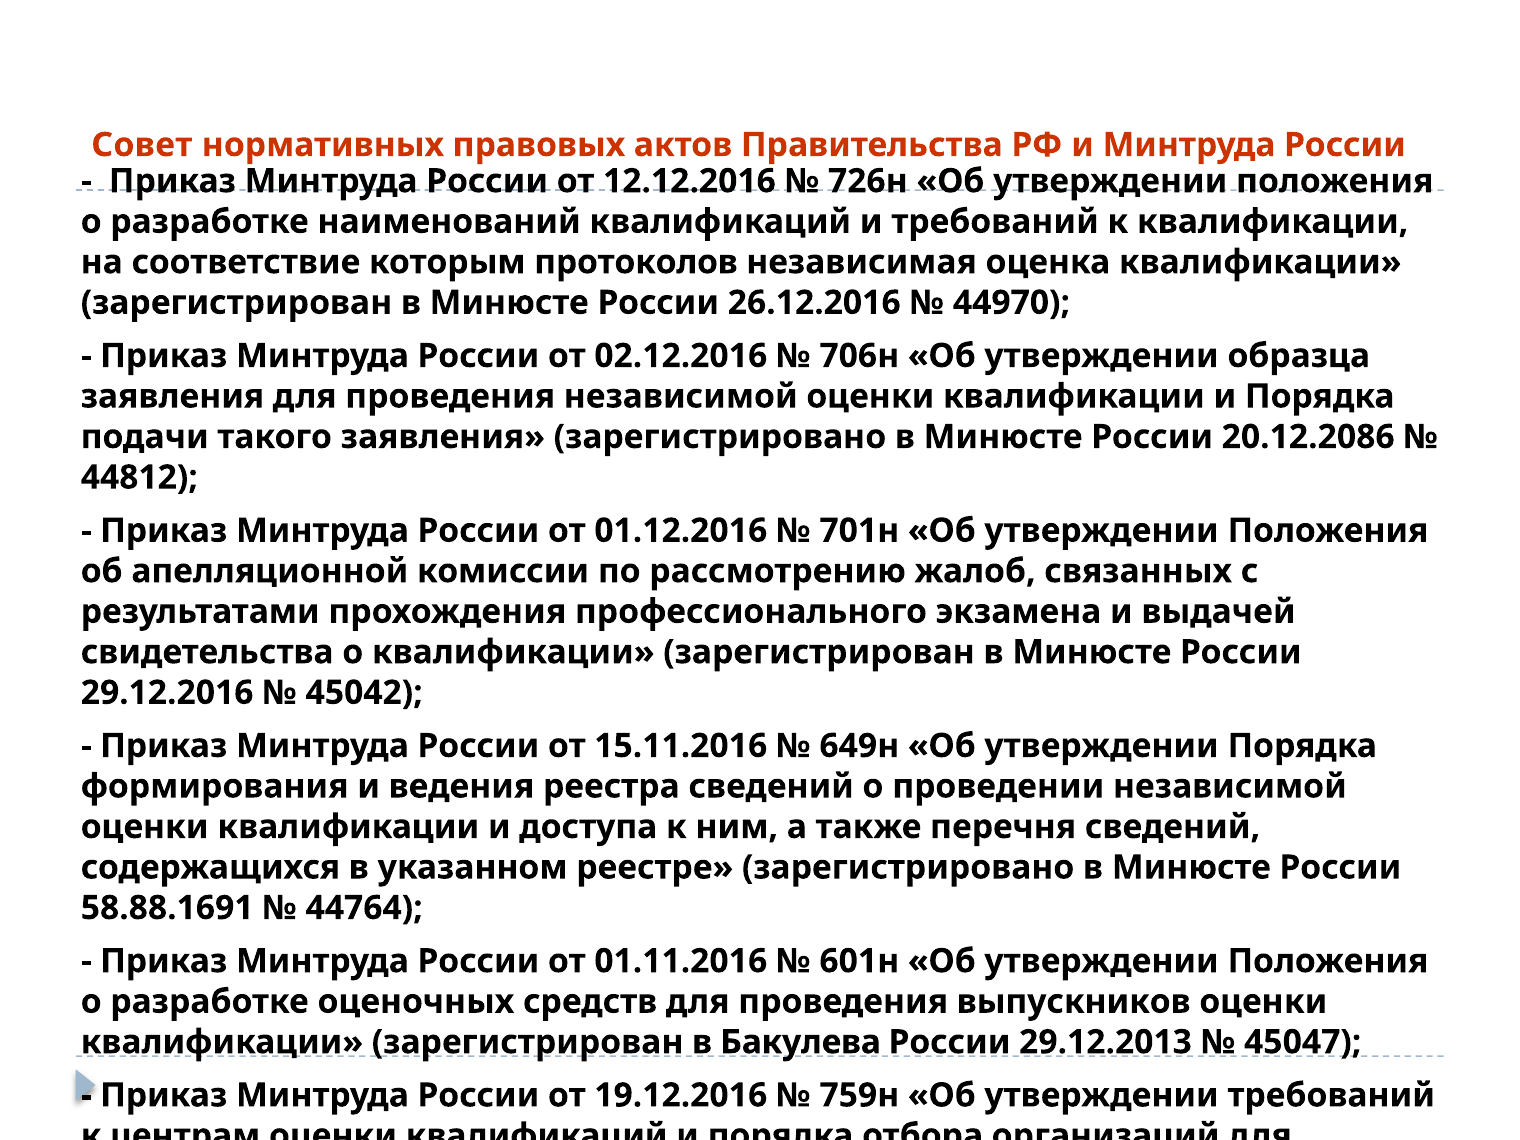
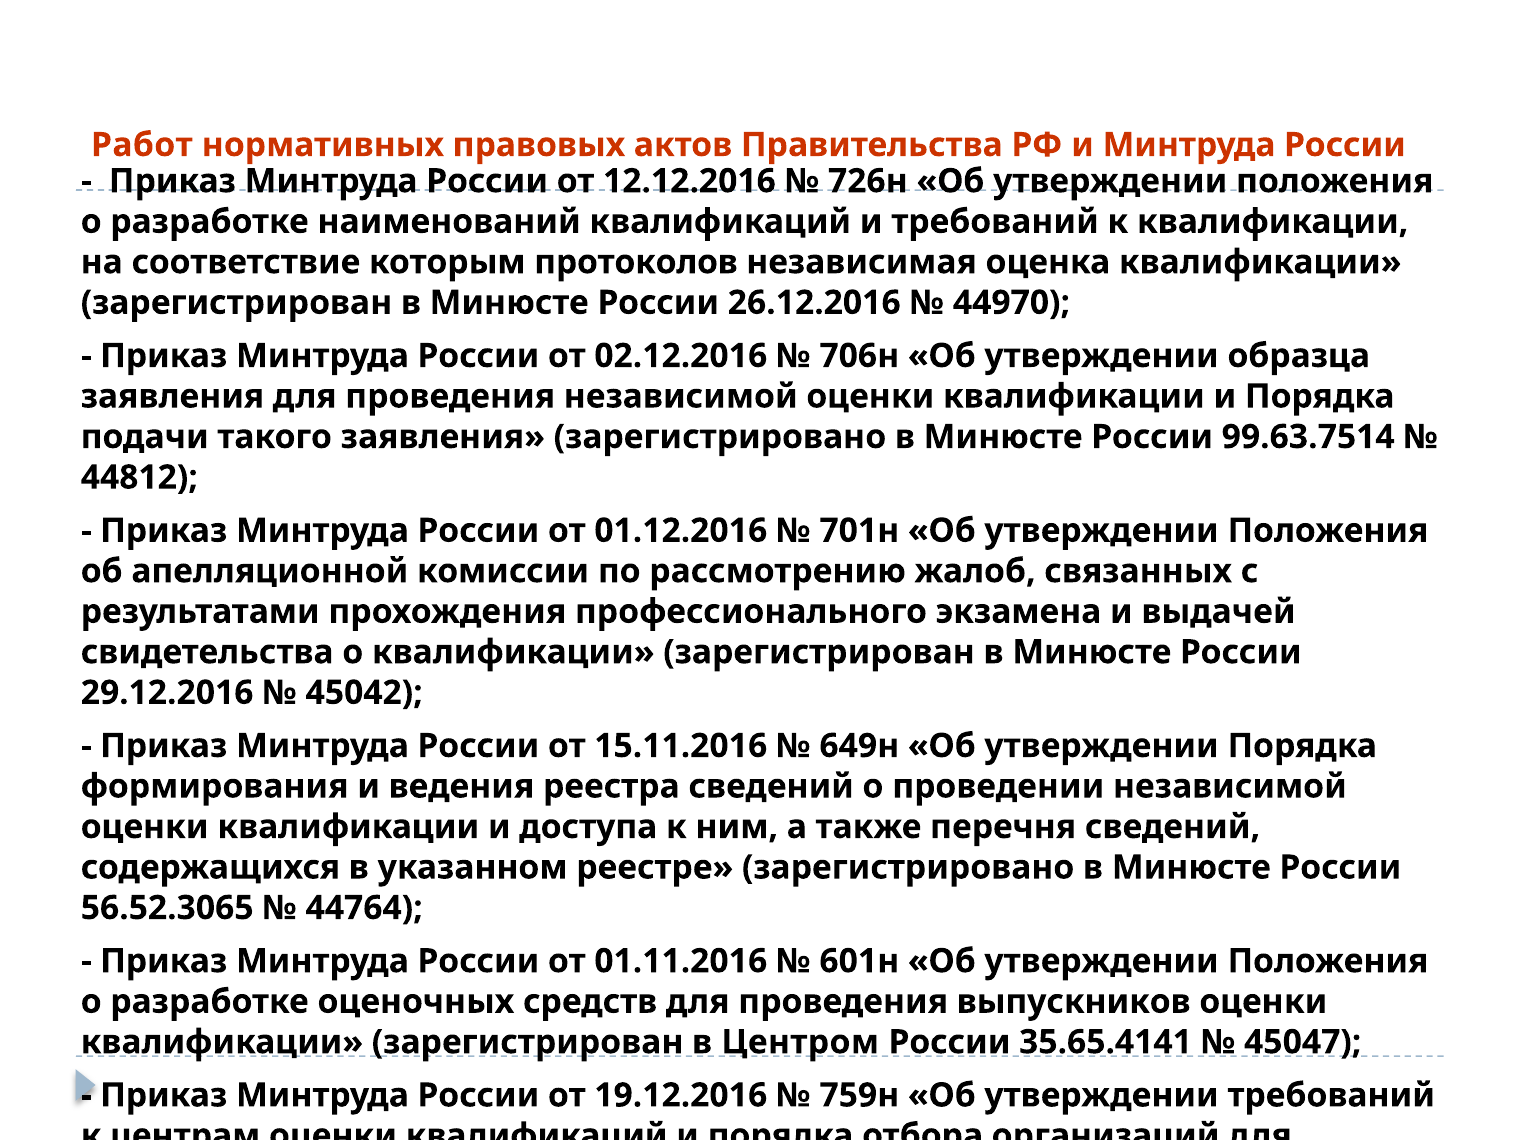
Совет: Совет -> Работ (142, 145)
20.12.2086: 20.12.2086 -> 99.63.7514 (1308, 437)
58.88.1691: 58.88.1691 -> 56.52.3065 (167, 908)
Бакулева: Бакулева -> Центром (800, 1042)
29.12.2013: 29.12.2013 -> 35.65.4141 (1106, 1042)
